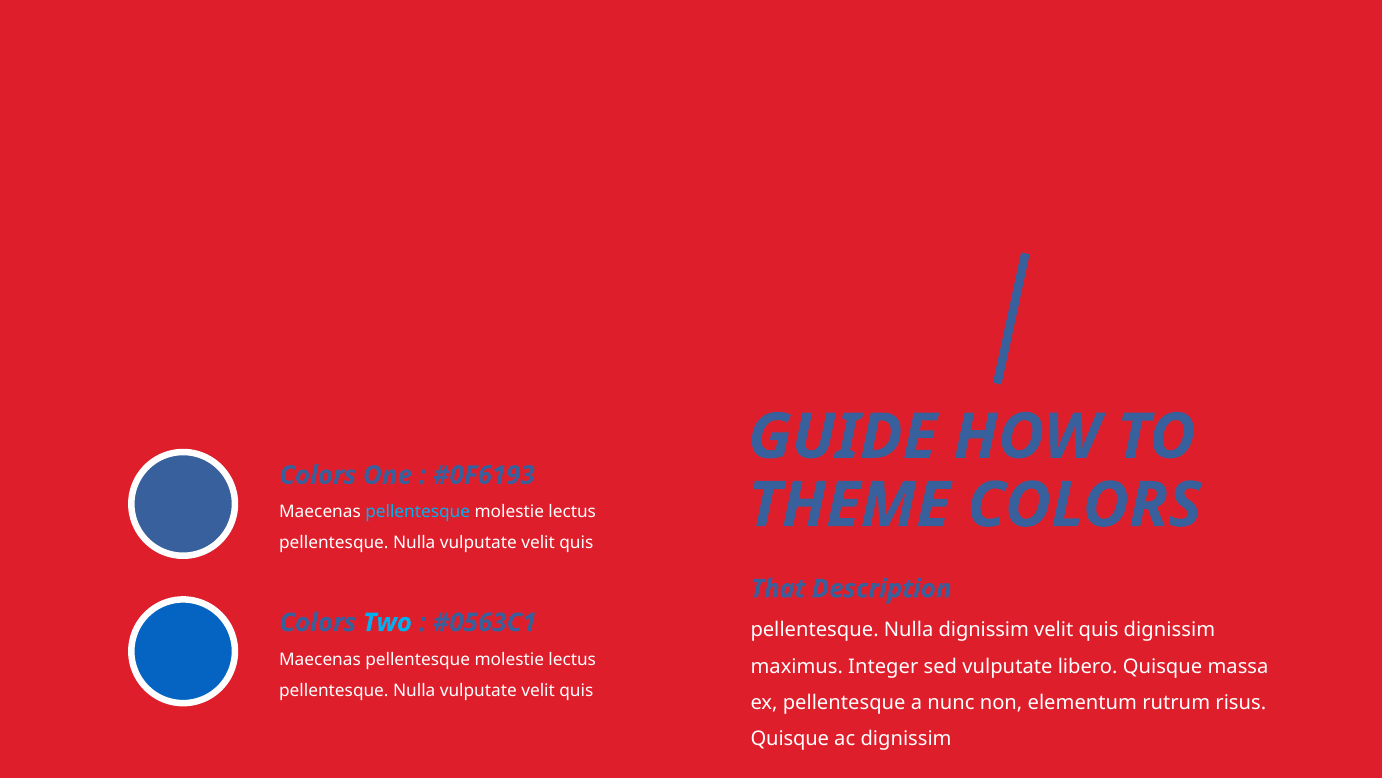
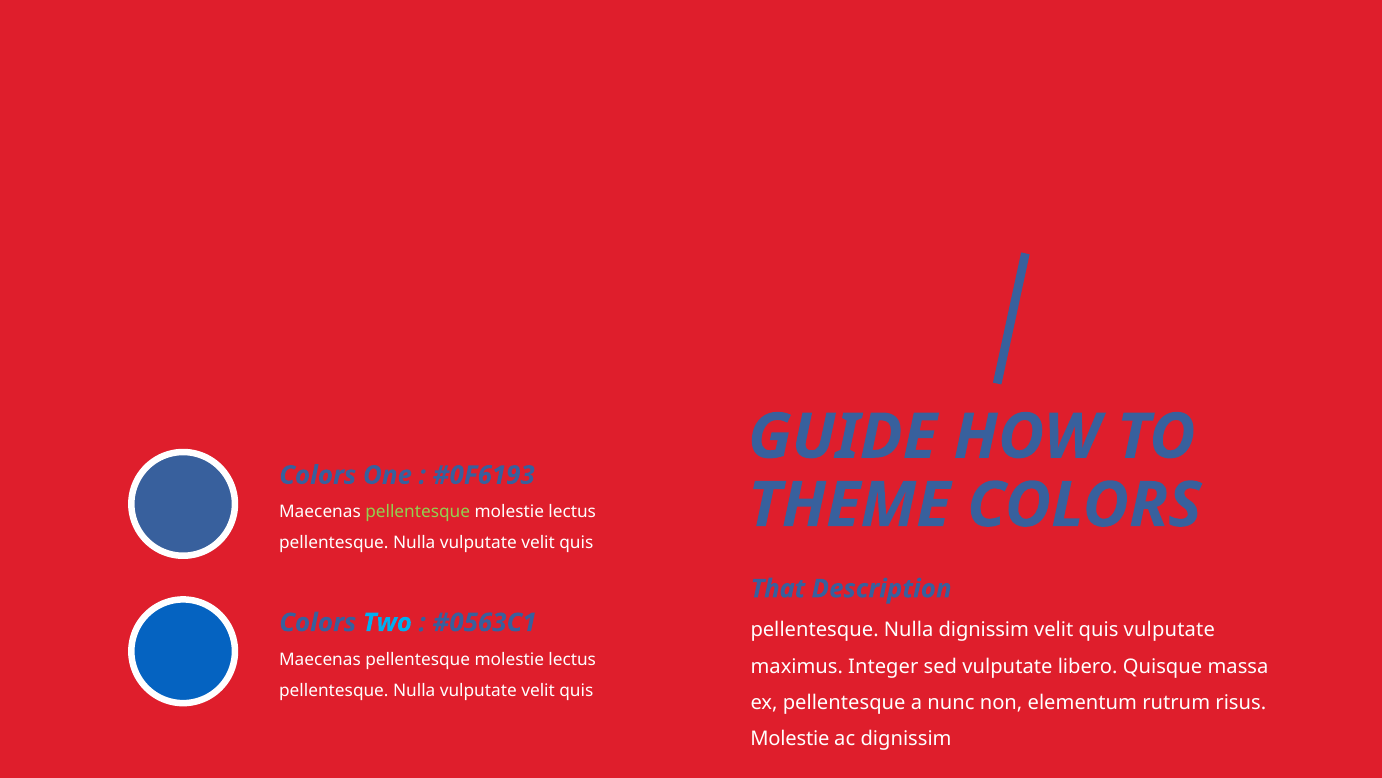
pellentesque colour: light blue -> light green (418, 512)
quis dignissim: dignissim -> vulputate (1169, 630)
Quisque: Quisque -> Molestie (790, 738)
